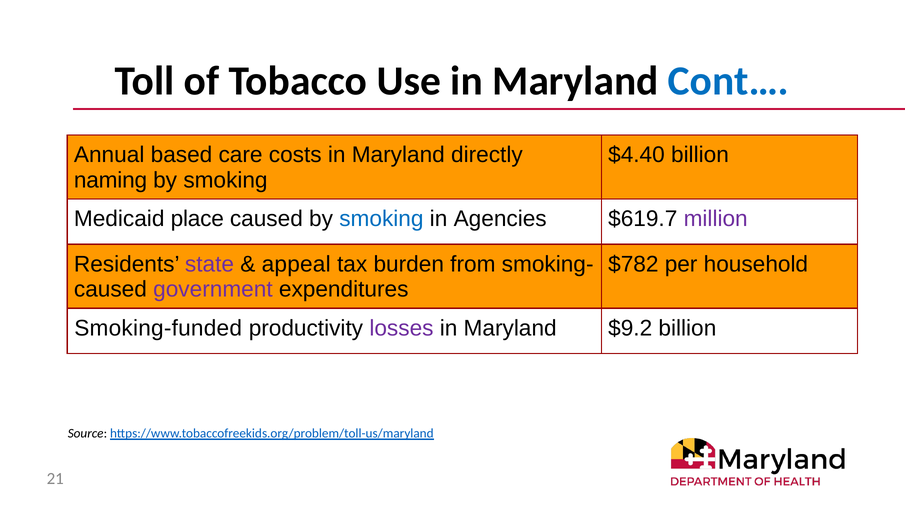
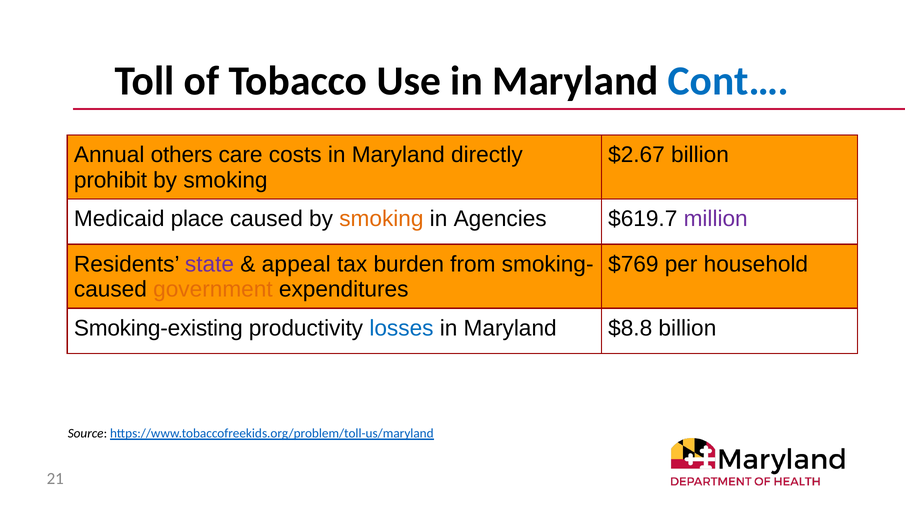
based: based -> others (182, 155)
$4.40: $4.40 -> $2.67 (636, 155)
naming: naming -> prohibit (111, 180)
smoking colour: blue -> orange (381, 219)
$782: $782 -> $769 (633, 264)
government colour: purple -> orange (213, 289)
Smoking-funded: Smoking-funded -> Smoking-existing (158, 328)
losses colour: purple -> blue (401, 328)
$9.2: $9.2 -> $8.8 (630, 328)
